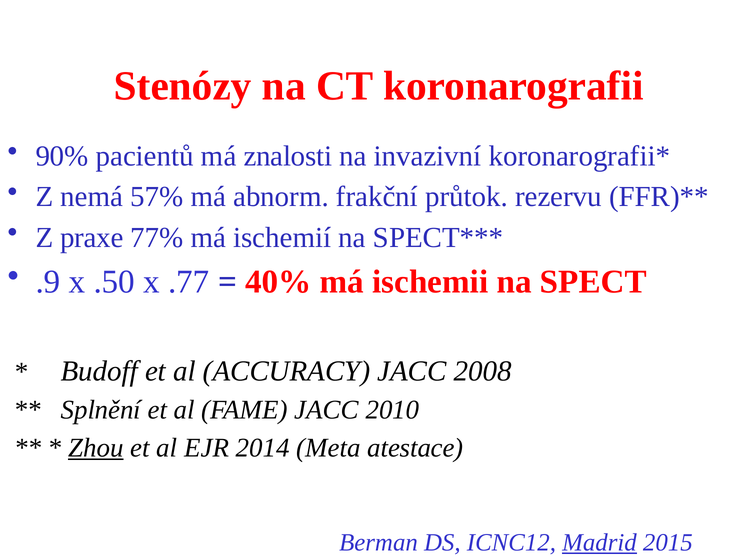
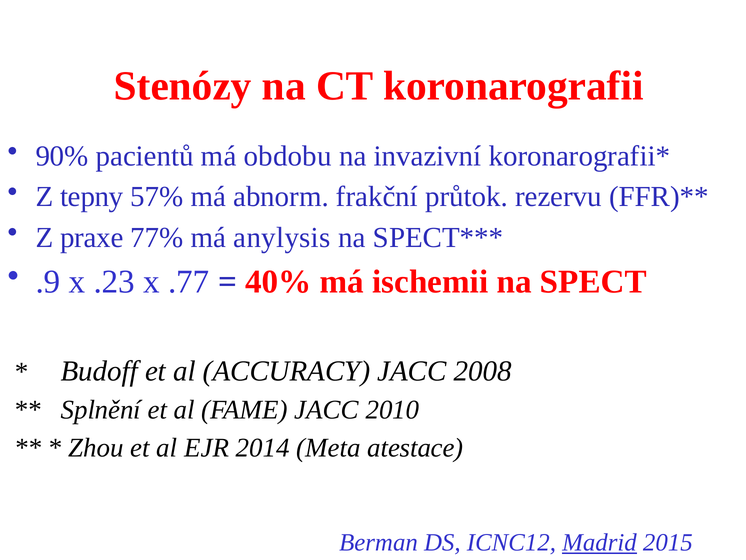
znalosti: znalosti -> obdobu (288, 156)
nemá: nemá -> tepny (92, 197)
ischemií: ischemií -> anylysis (282, 237)
.50: .50 -> .23 (114, 282)
Zhou underline: present -> none (96, 447)
